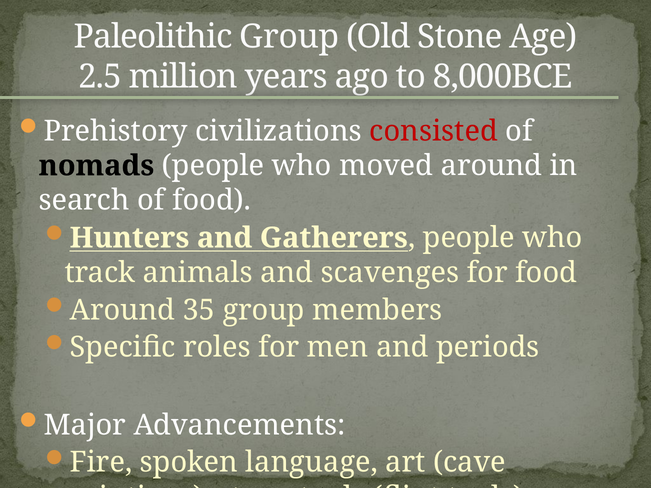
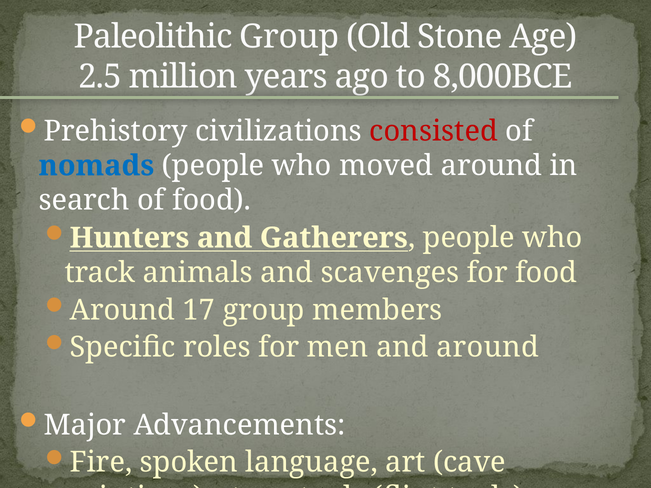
nomads colour: black -> blue (96, 166)
35: 35 -> 17 (199, 310)
and periods: periods -> around (488, 348)
